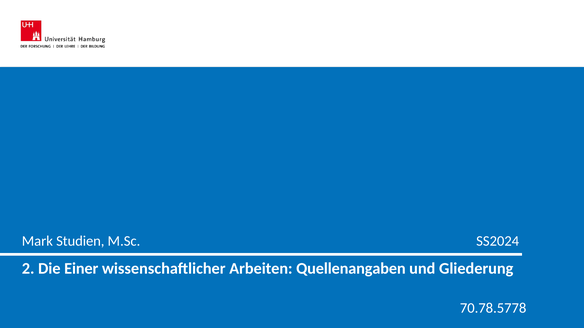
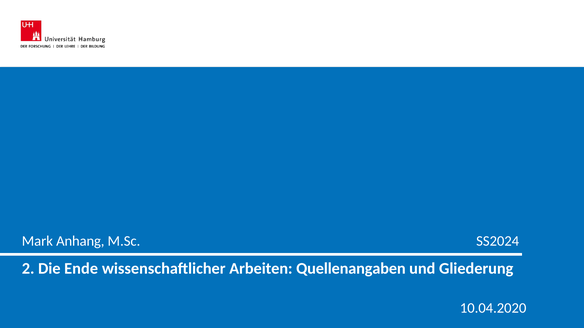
Studien: Studien -> Anhang (80, 241)
Einer: Einer -> Ende (81, 269)
70.78.5778: 70.78.5778 -> 10.04.2020 (493, 308)
